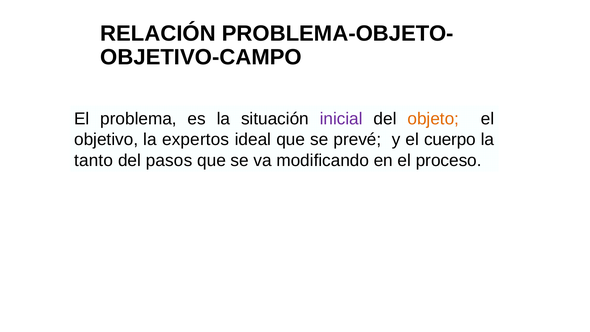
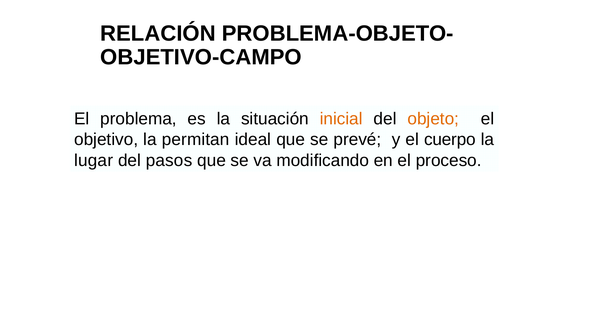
inicial colour: purple -> orange (341, 119)
expertos: expertos -> permitan (196, 140)
tanto: tanto -> lugar (94, 160)
